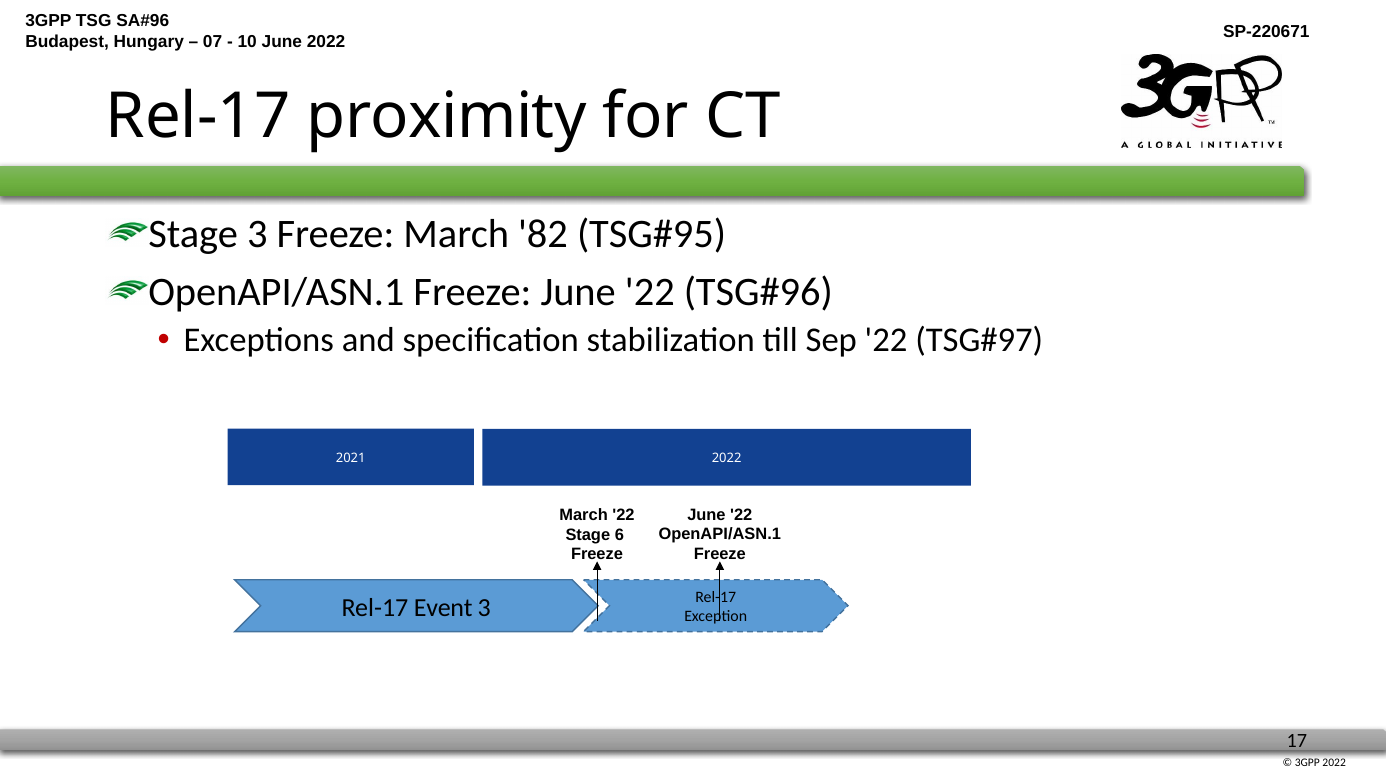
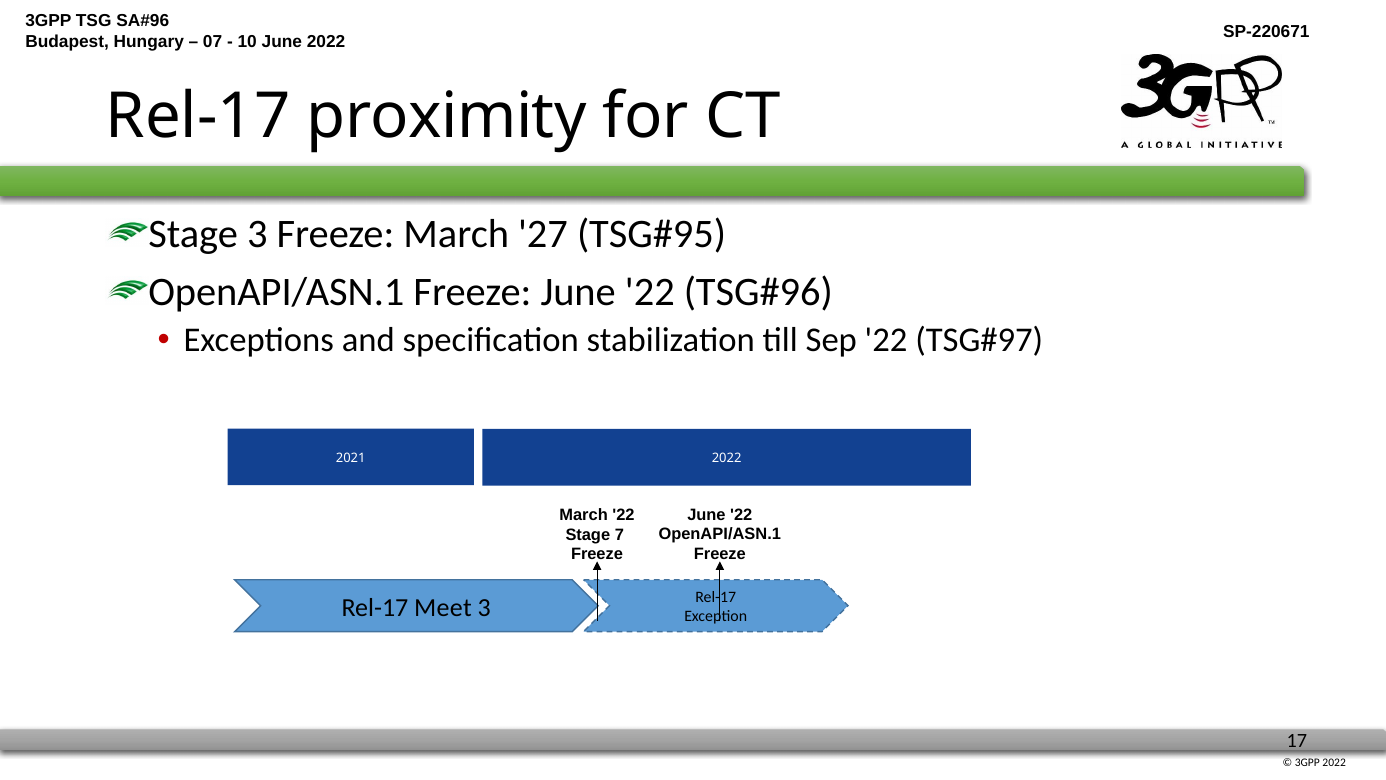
82: 82 -> 27 (543, 234)
6: 6 -> 7 (619, 534)
Event: Event -> Meet (443, 607)
